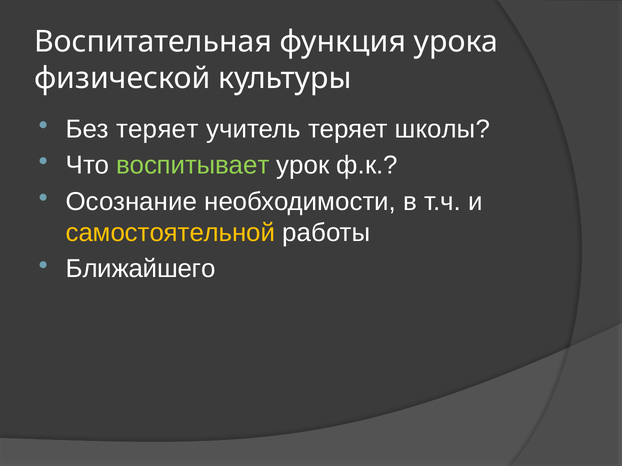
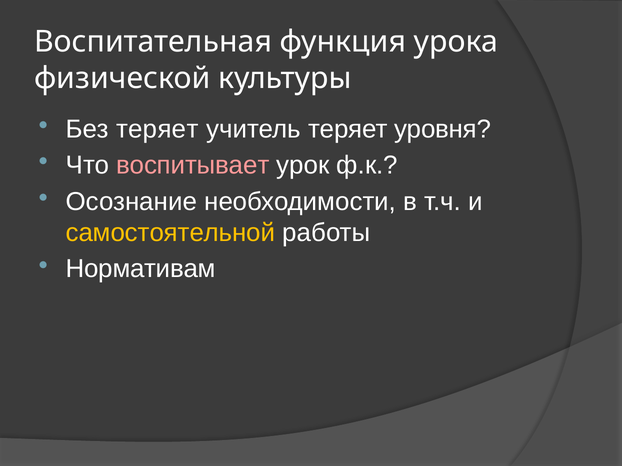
школы: школы -> уровня (443, 129)
воспитывает colour: light green -> pink (193, 166)
Ближайшего: Ближайшего -> Нормативам (141, 269)
